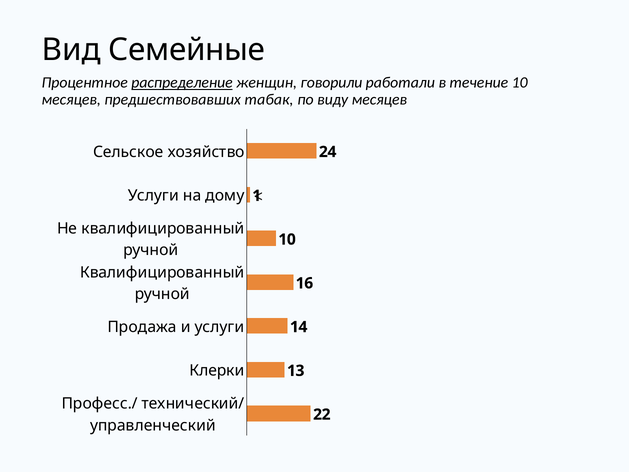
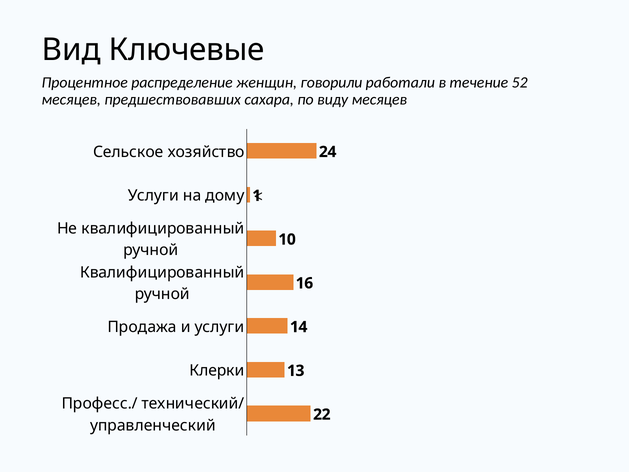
Семейные: Семейные -> Ключевые (187, 50)
распределение underline: present -> none (182, 83)
течение 10: 10 -> 52 (520, 83)
табак: табак -> сахара (269, 100)
